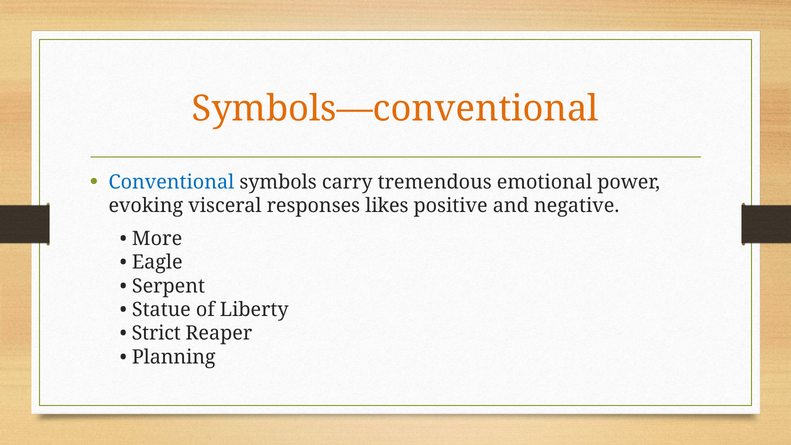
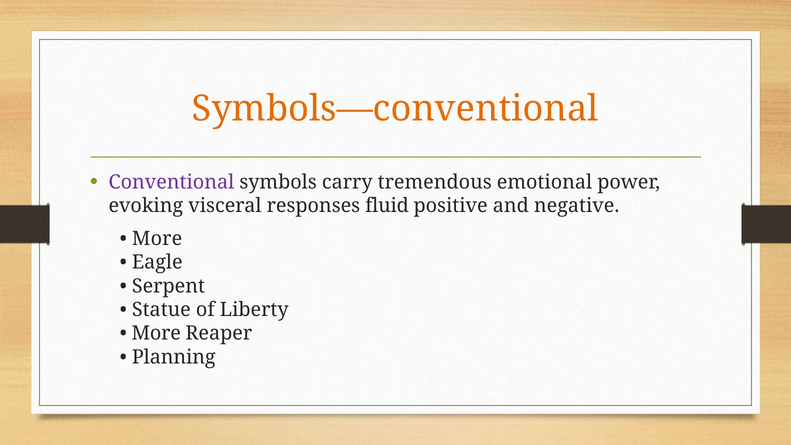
Conventional colour: blue -> purple (171, 182)
likes: likes -> fluid (387, 206)
Strict: Strict -> More (156, 333)
